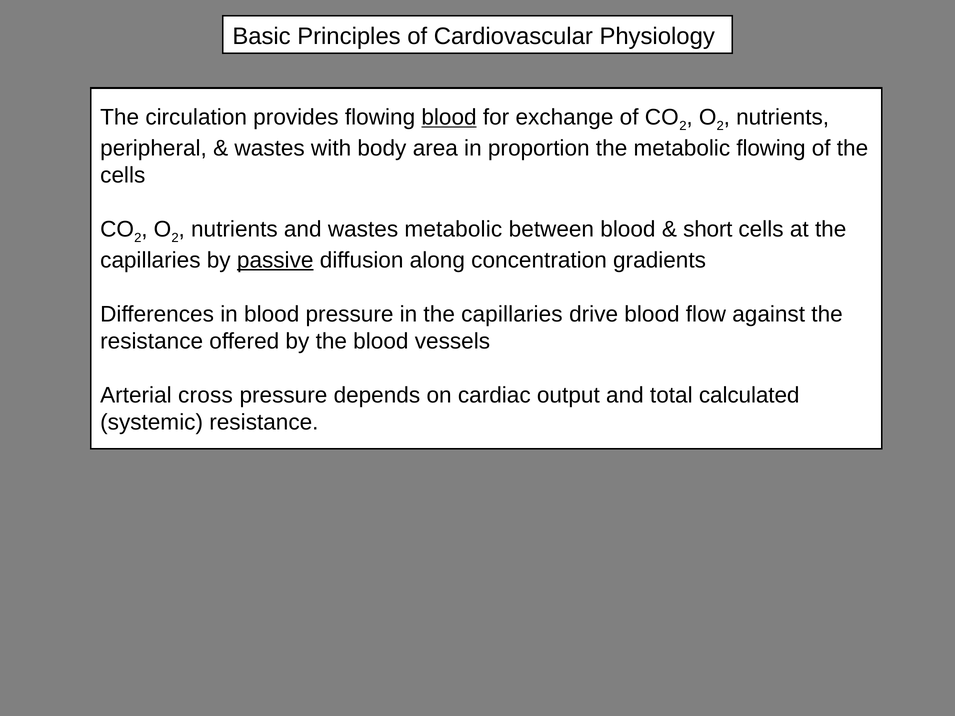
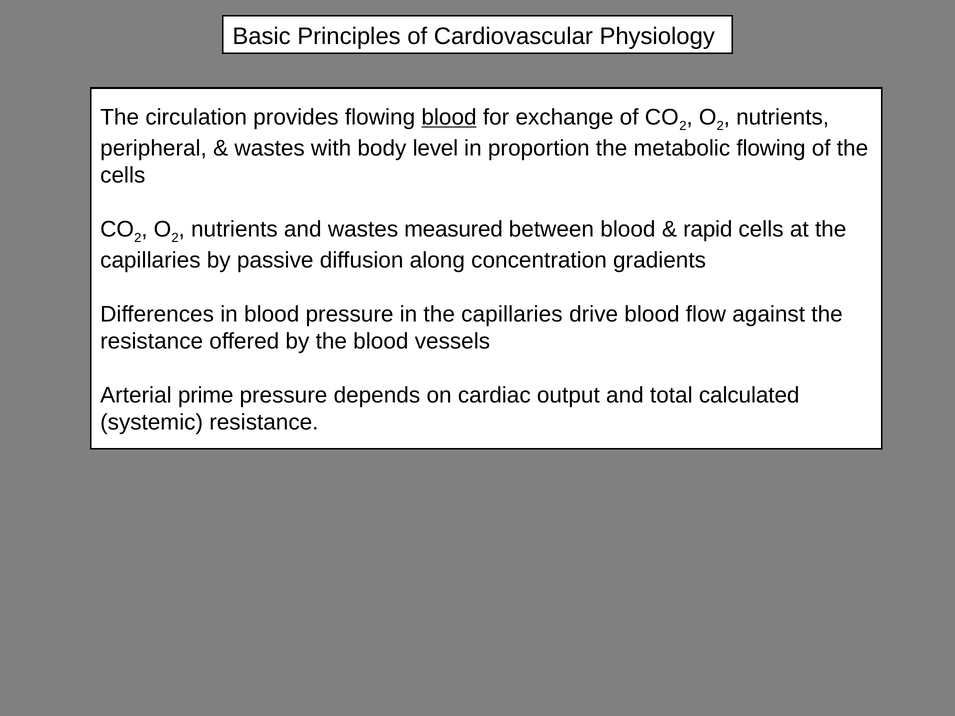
area: area -> level (435, 148)
wastes metabolic: metabolic -> measured (454, 229)
short: short -> rapid (708, 229)
passive underline: present -> none (275, 260)
cross: cross -> prime (206, 396)
